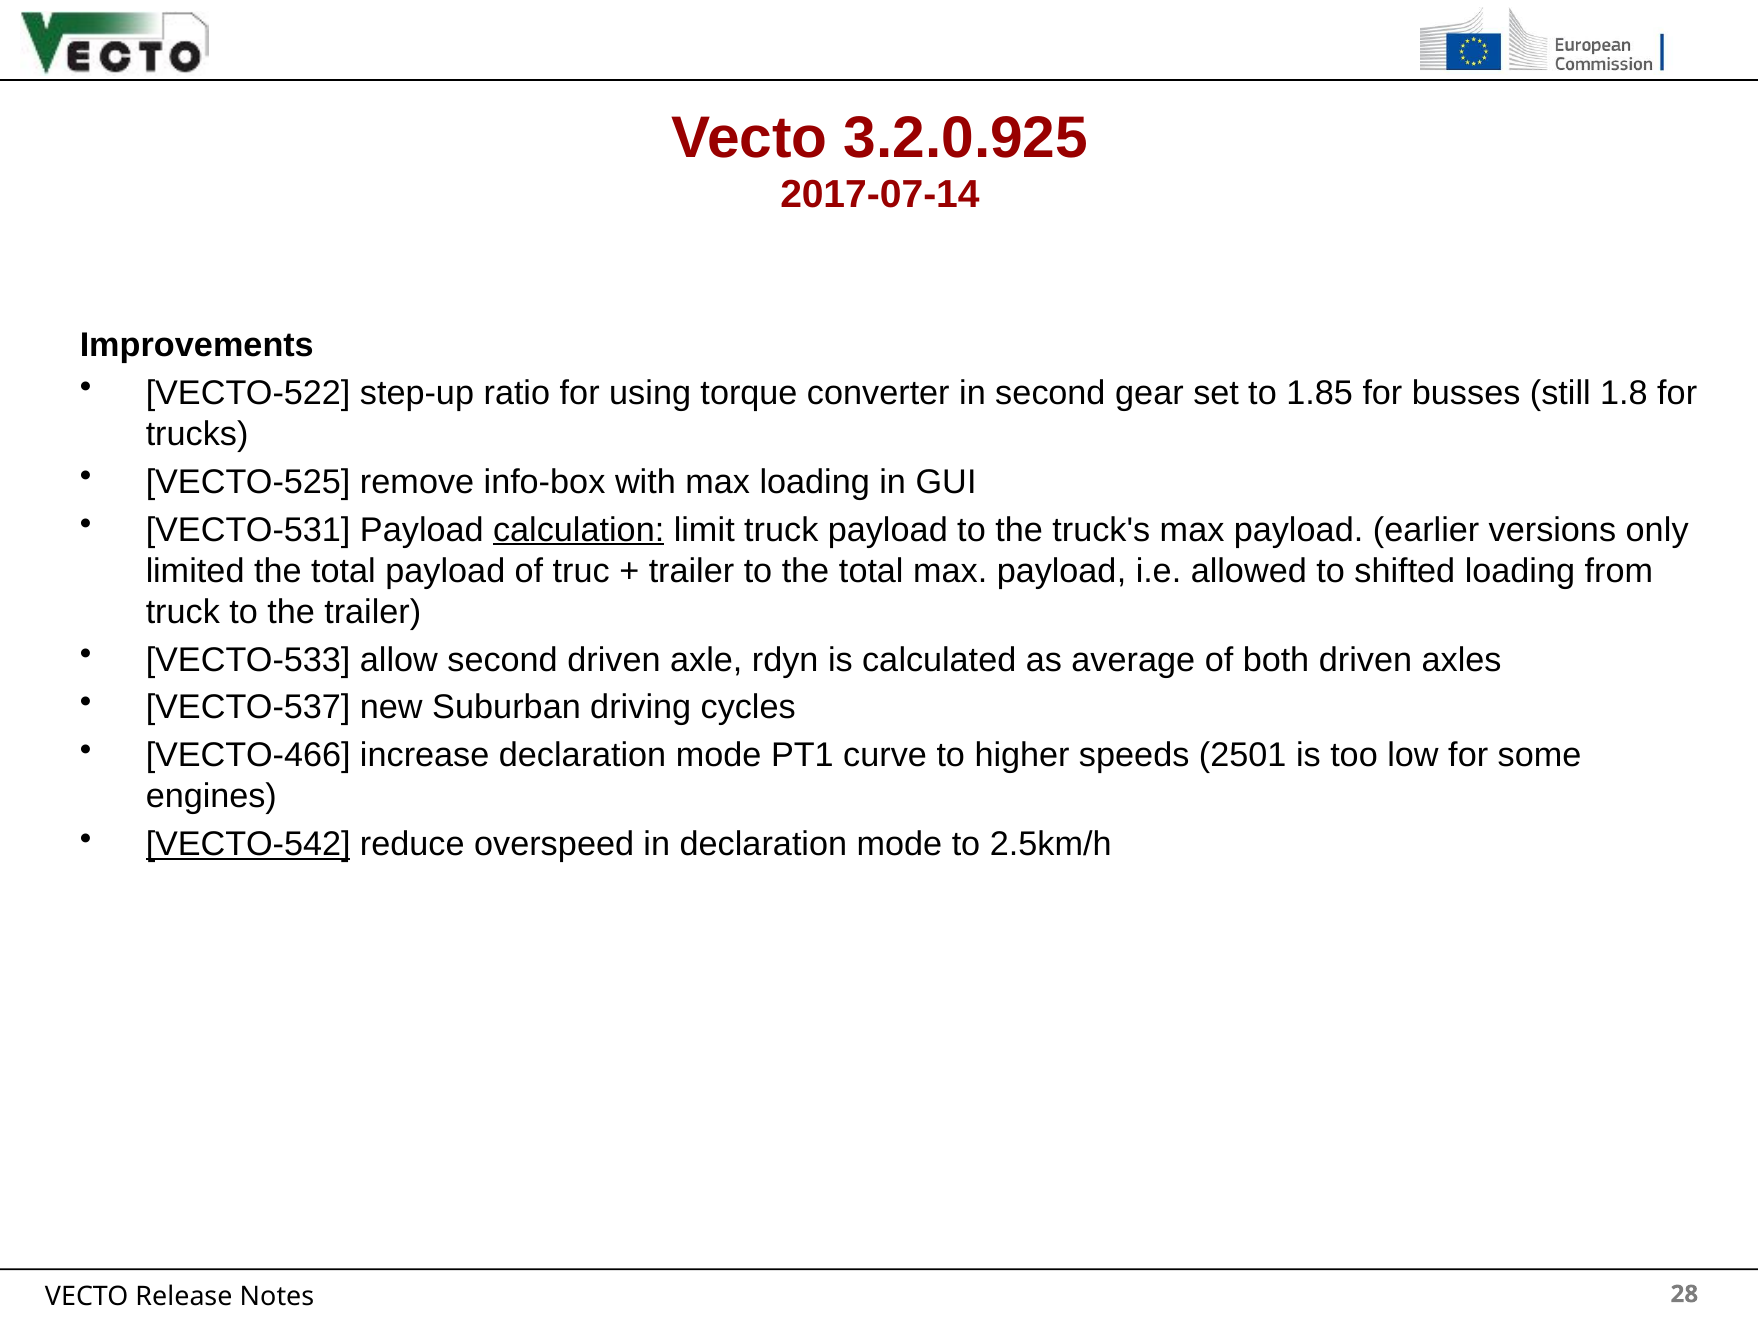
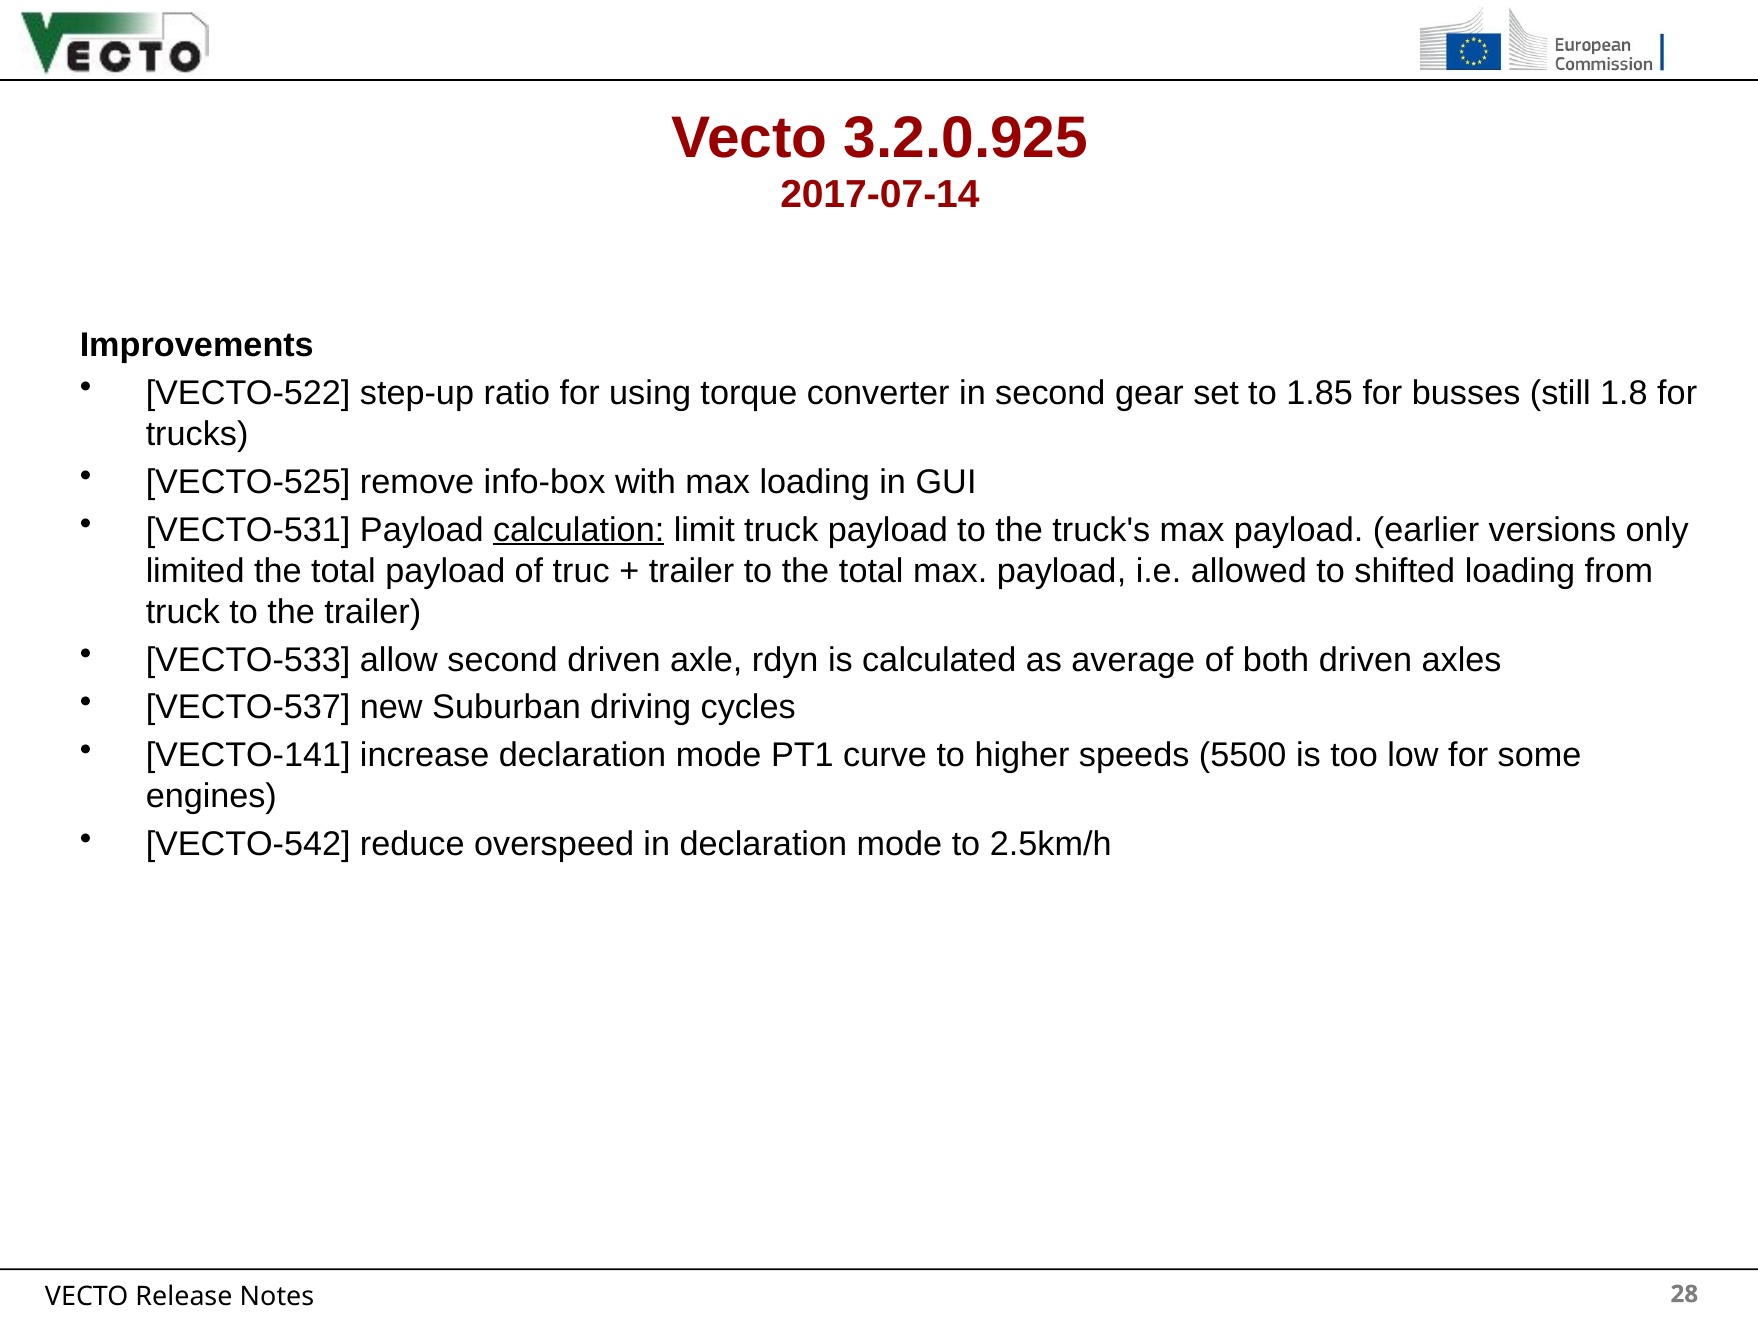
VECTO-466: VECTO-466 -> VECTO-141 (248, 755)
2501: 2501 -> 5500 (1243, 755)
VECTO-542 underline: present -> none (248, 844)
